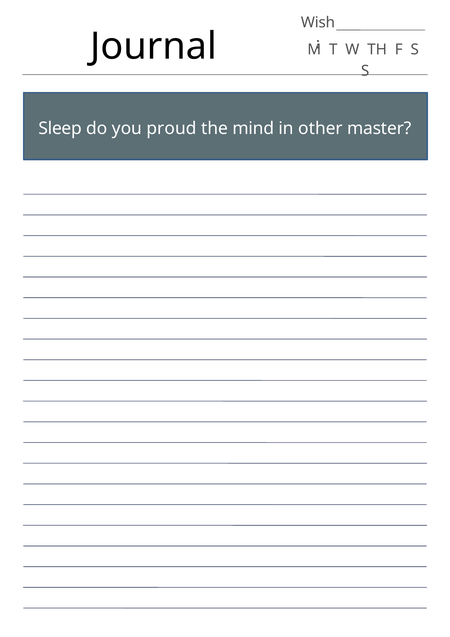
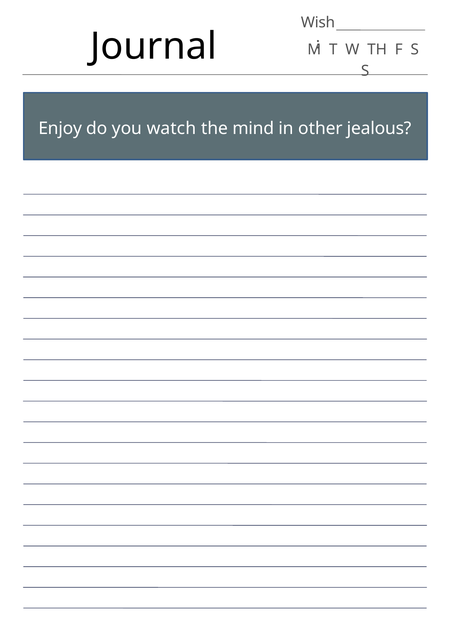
Sleep: Sleep -> Enjoy (60, 129)
proud: proud -> watch (171, 129)
master: master -> jealous (379, 129)
